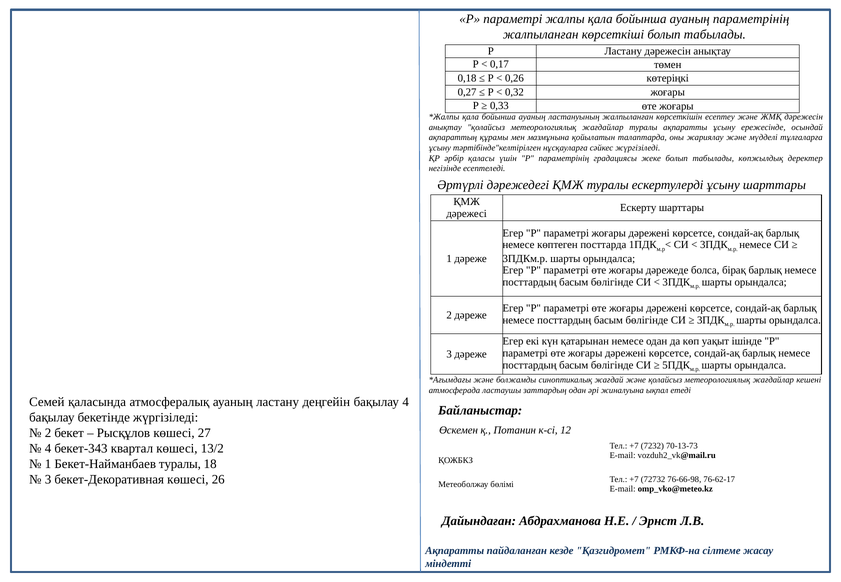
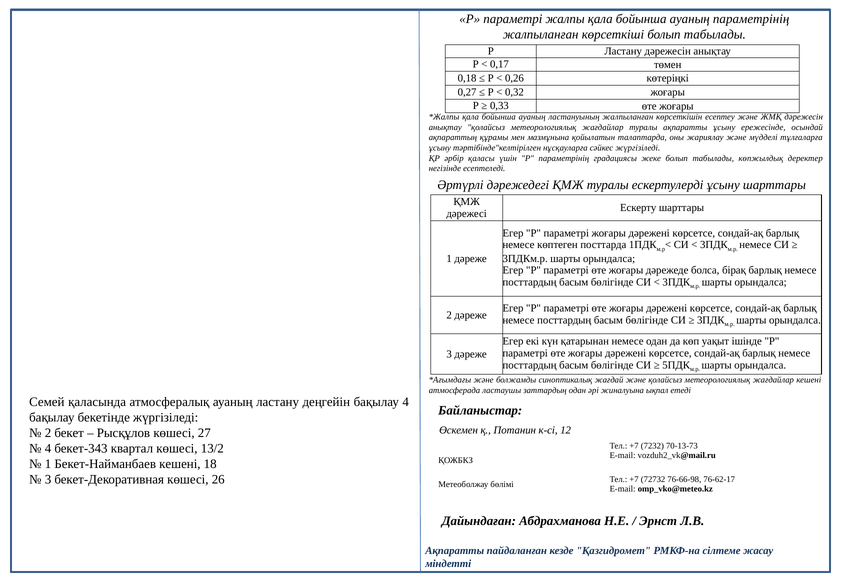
Бекет-Найманбаев туралы: туралы -> кешені (180, 464)
